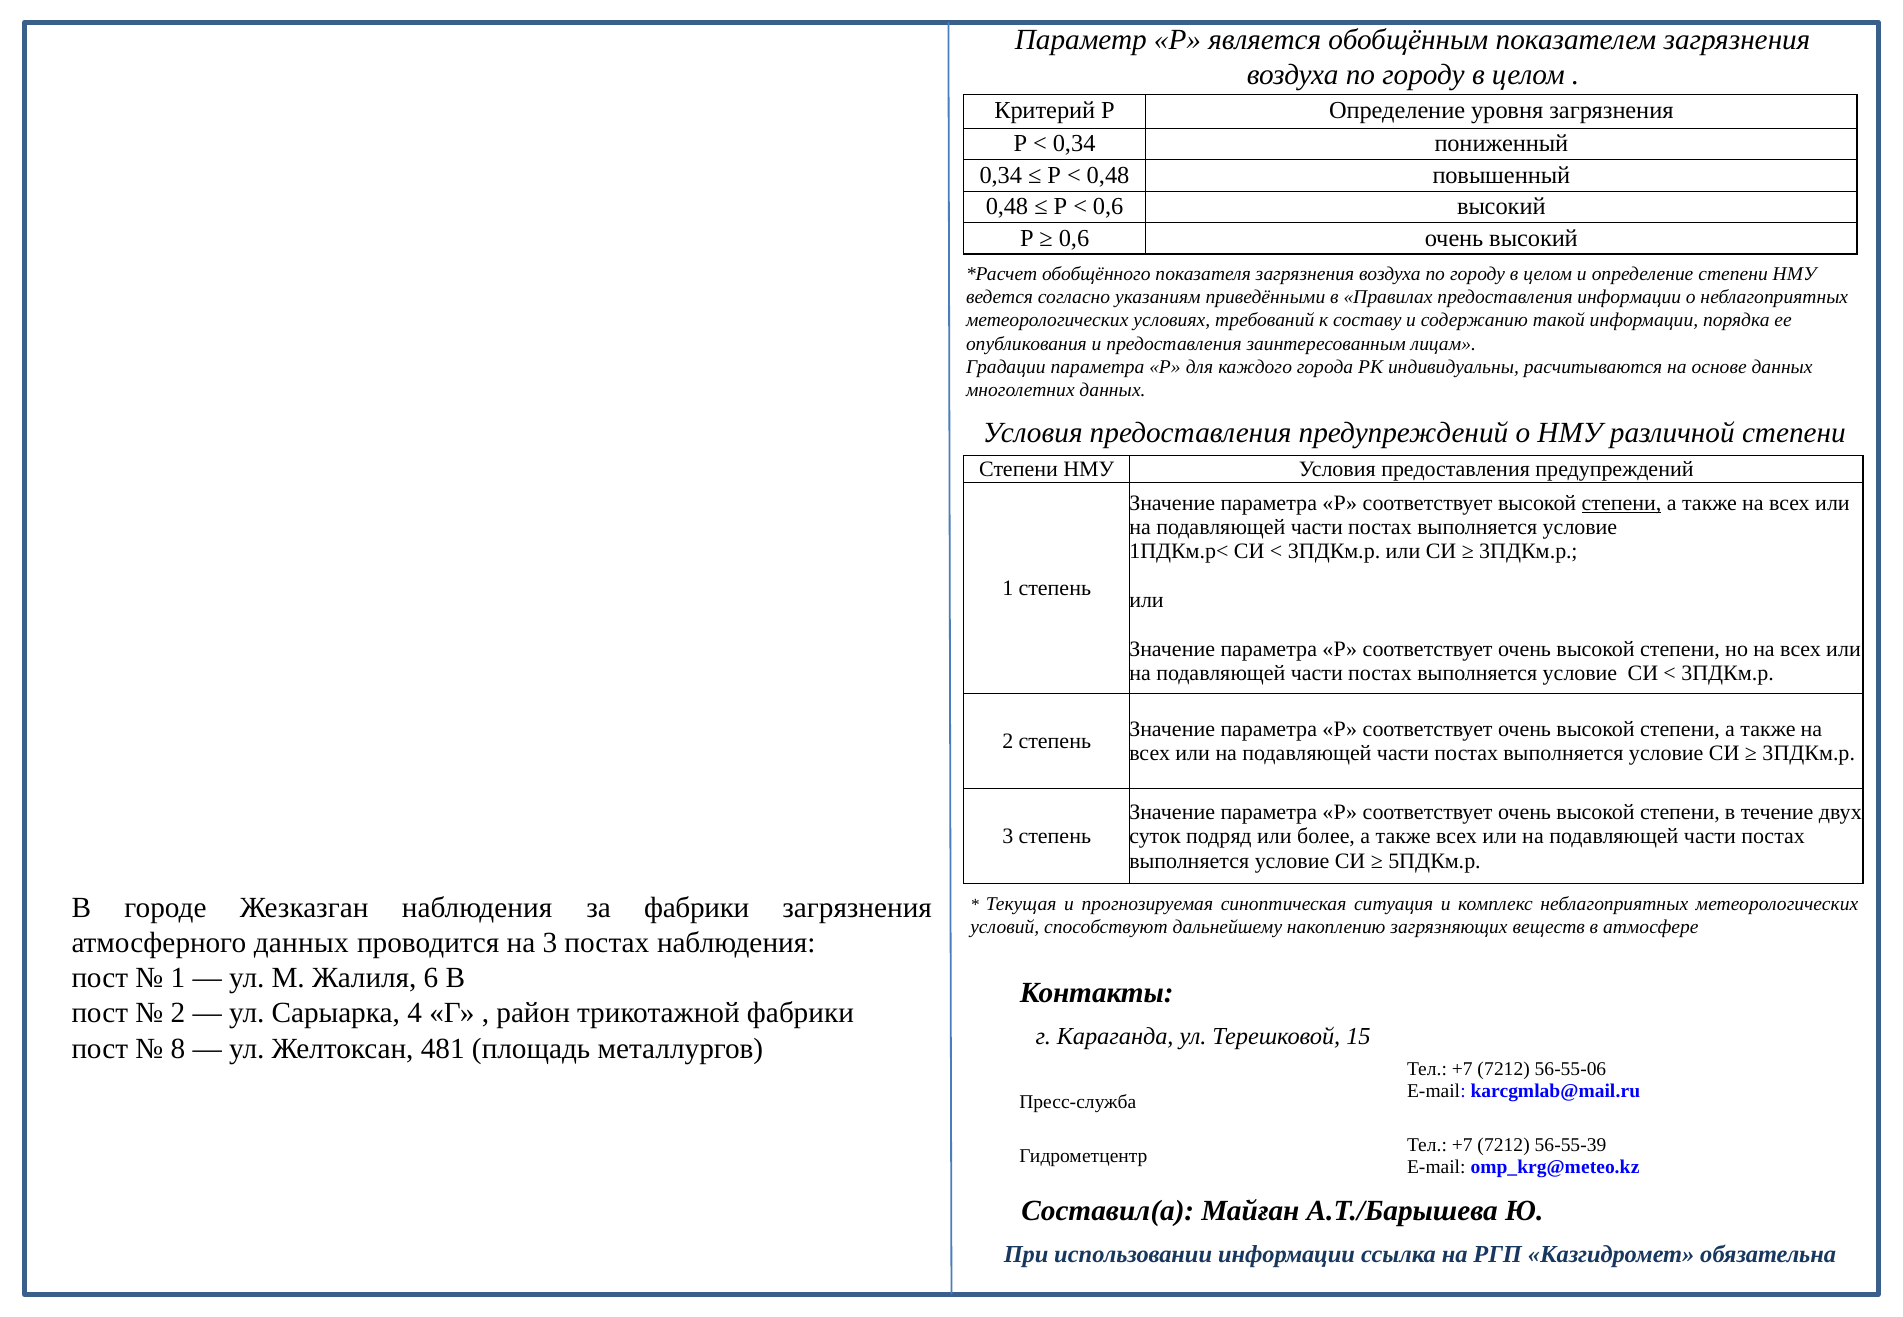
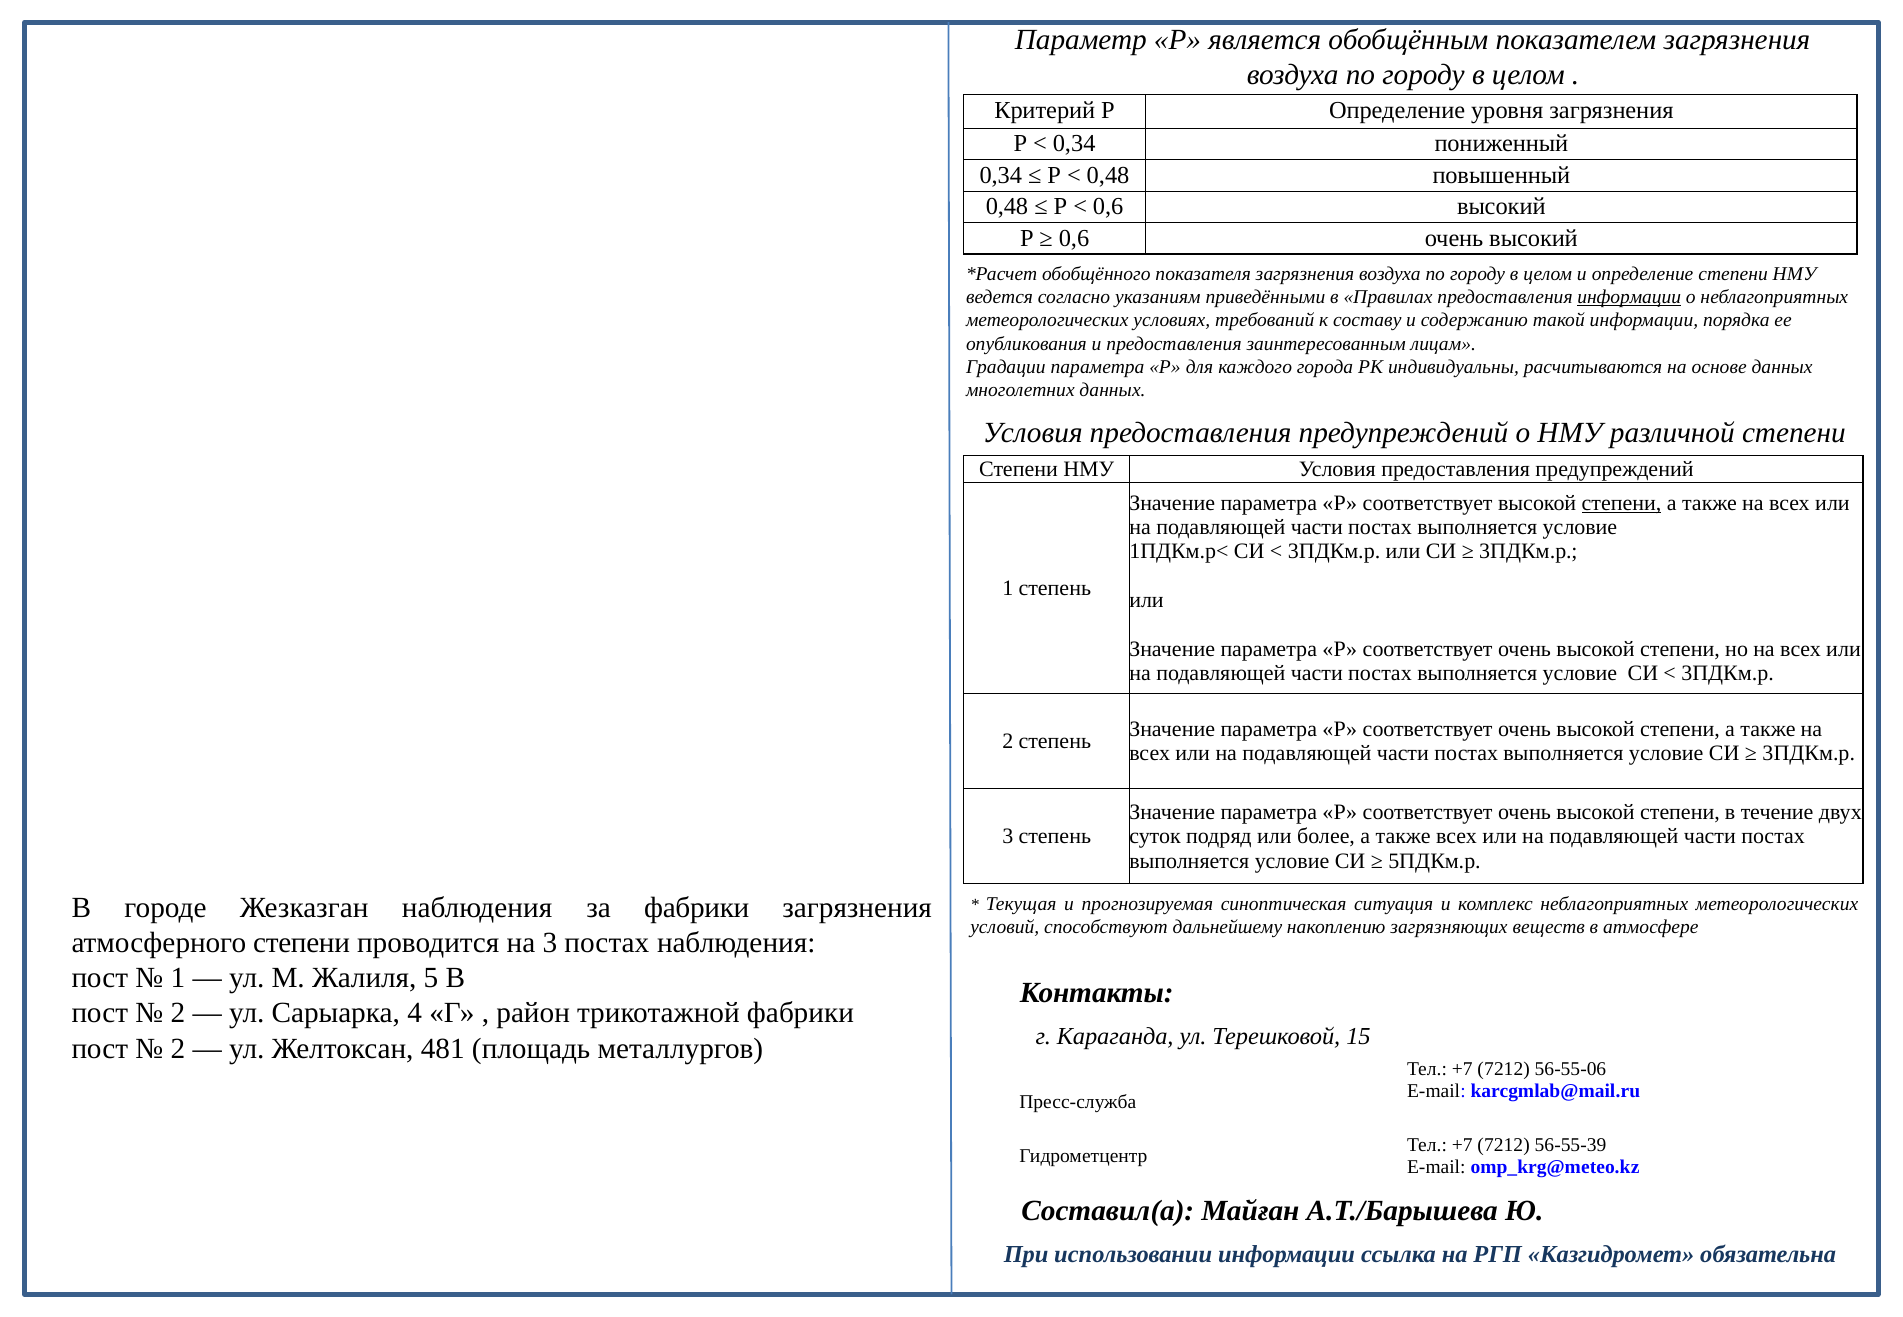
информации underline: none -> present (1629, 297)
атмосферного данных: данных -> степени (302, 943)
6: 6 -> 5 (431, 978)
8: 8 -> 2 (178, 1049)
